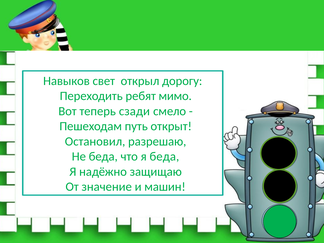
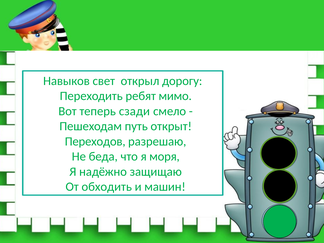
Остановил: Остановил -> Переходов (95, 141)
я беда: беда -> моря (165, 157)
значение: значение -> обходить (107, 187)
